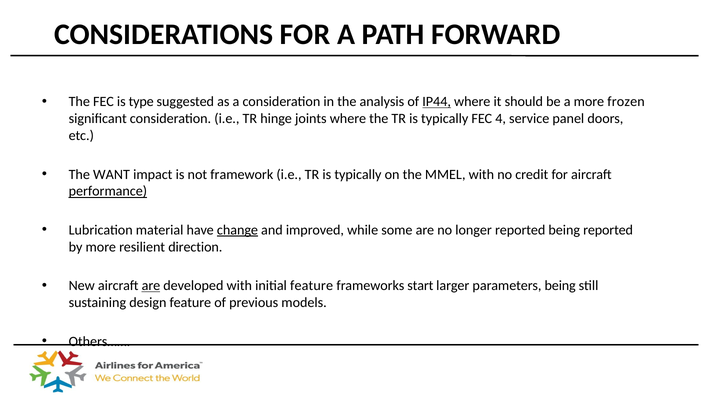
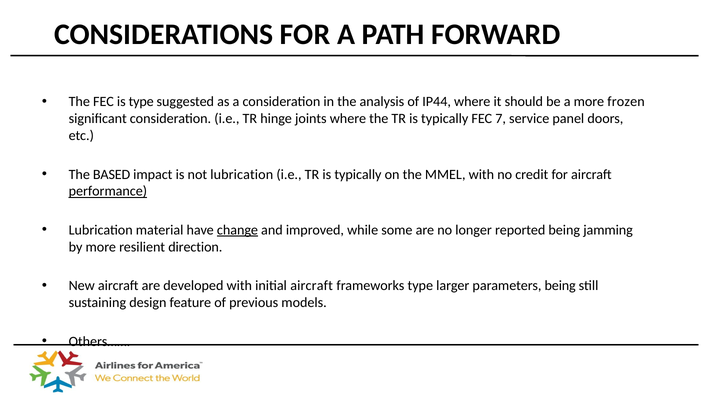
IP44 underline: present -> none (437, 102)
4: 4 -> 7 (501, 119)
WANT: WANT -> BASED (112, 174)
not framework: framework -> lubrication (242, 174)
being reported: reported -> jamming (608, 230)
are underline: present -> none (151, 285)
initial feature: feature -> aircraft (312, 285)
frameworks start: start -> type (420, 285)
